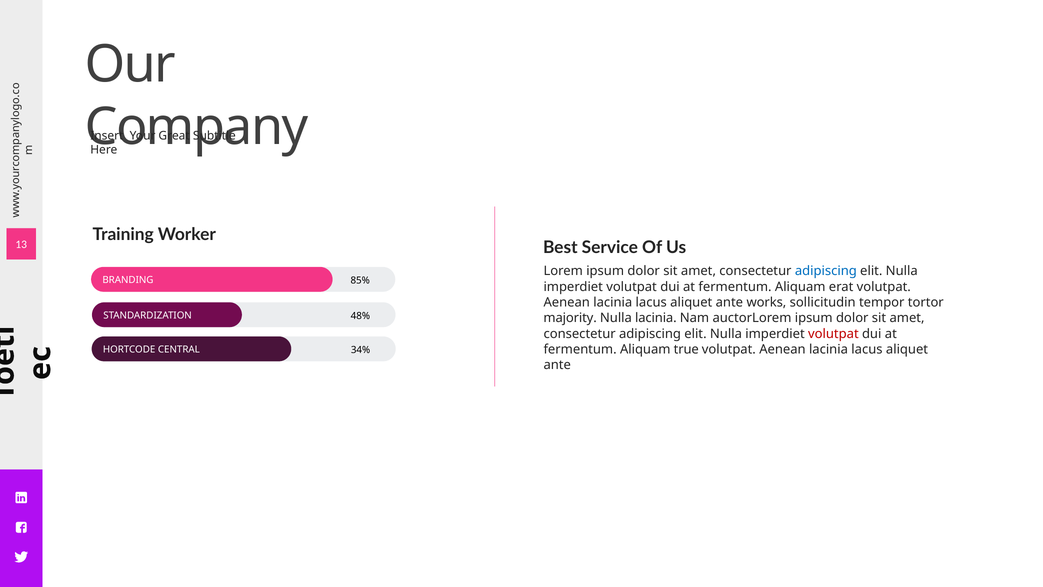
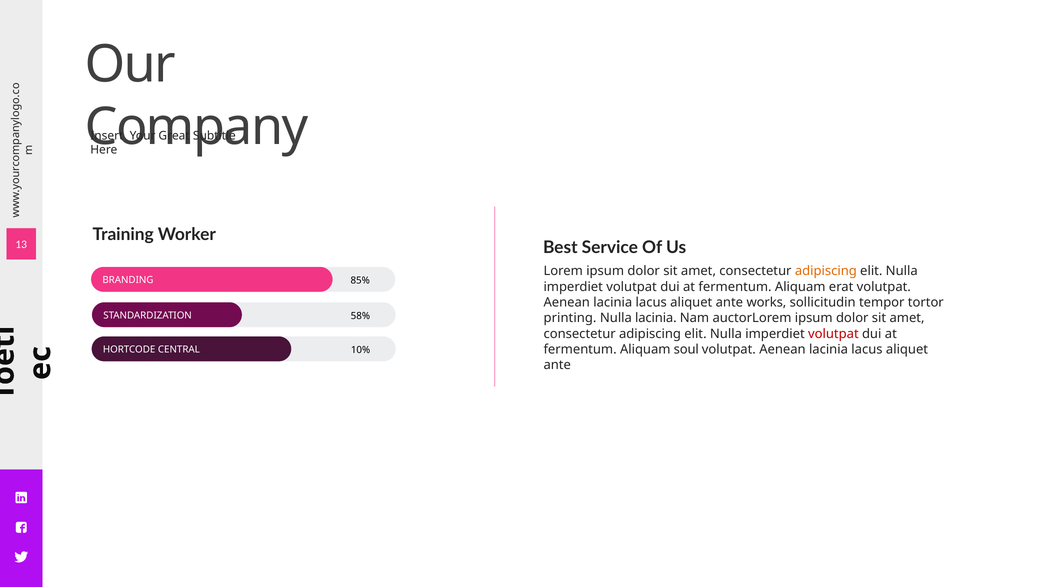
adipiscing colour: blue -> orange (826, 271)
48%: 48% -> 58% (360, 316)
majority: majority -> printing (570, 318)
true: true -> soul (686, 349)
34%: 34% -> 10% (361, 350)
